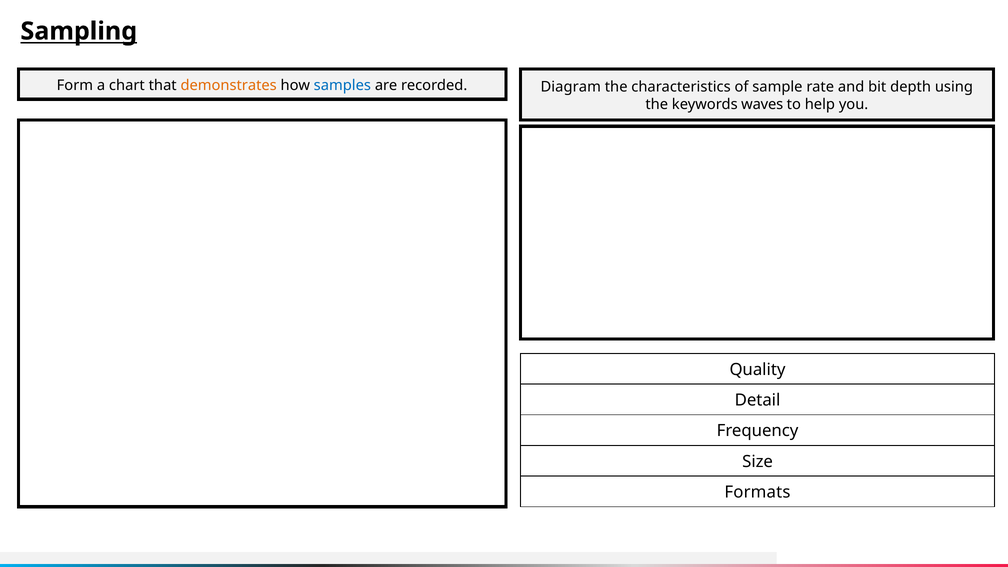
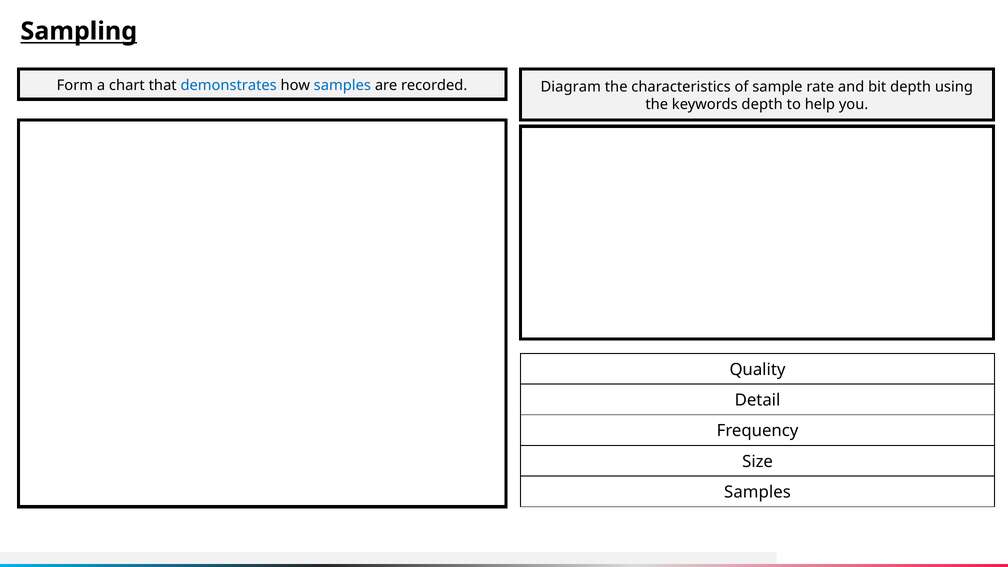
demonstrates colour: orange -> blue (229, 85)
keywords waves: waves -> depth (762, 104)
Formats: Formats -> Samples (758, 492)
